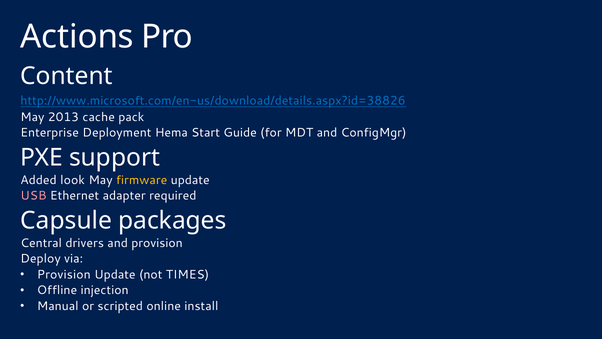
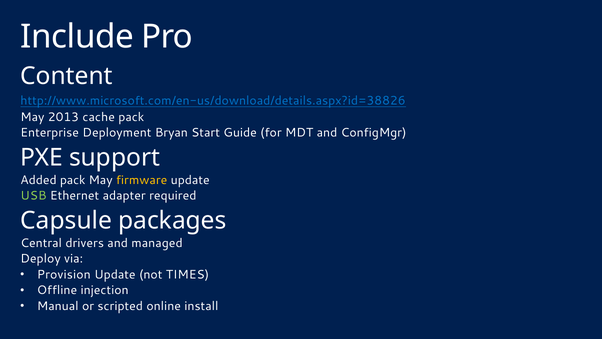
Actions: Actions -> Include (77, 37)
Hema: Hema -> Bryan (171, 133)
Added look: look -> pack (73, 180)
USB colour: pink -> light green (33, 196)
and provision: provision -> managed (157, 243)
